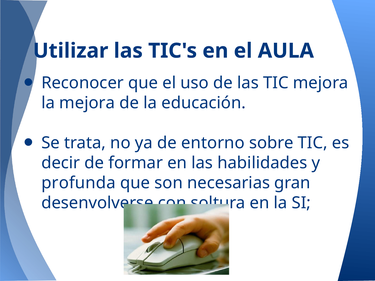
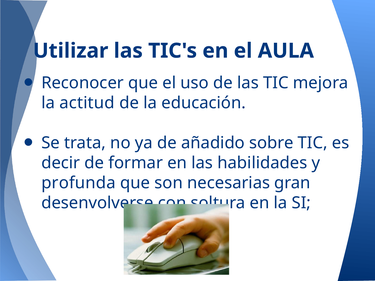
la mejora: mejora -> actitud (87, 103)
entorno: entorno -> añadido (213, 143)
